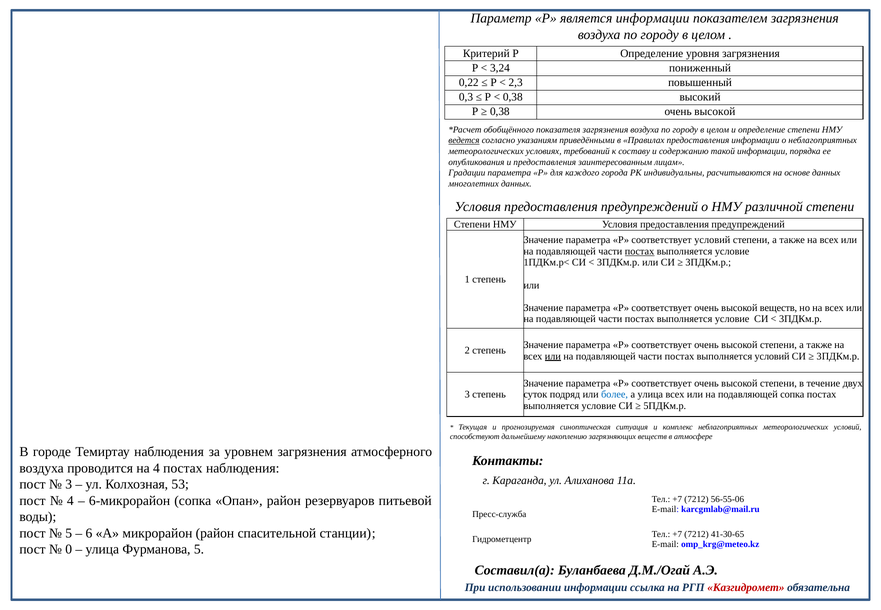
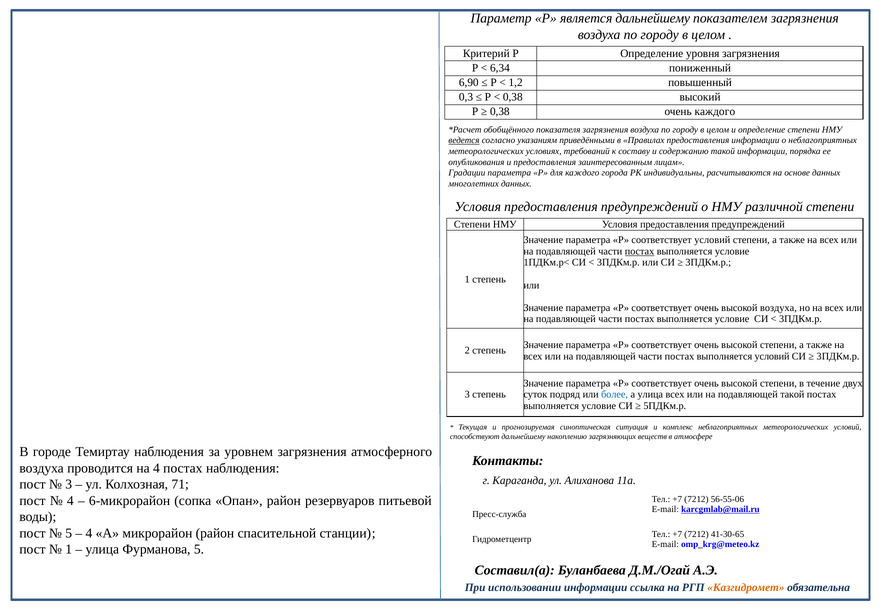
является информации: информации -> дальнейшему (653, 18)
3,24: 3,24 -> 6,34 (500, 68)
0,22: 0,22 -> 6,90 (469, 83)
2,3: 2,3 -> 1,2 (516, 83)
0,38 очень высокой: высокой -> каждого (715, 112)
высокой веществ: веществ -> воздуха (778, 308)
или underline: present -> none (553, 356)
подавляющей сопка: сопка -> такой (792, 395)
53: 53 -> 71 (180, 484)
karcgmlab@mail.ru underline: none -> present (720, 509)
6: 6 -> 4 (89, 533)
0: 0 -> 1 (69, 549)
Казгидромет colour: red -> orange (746, 587)
